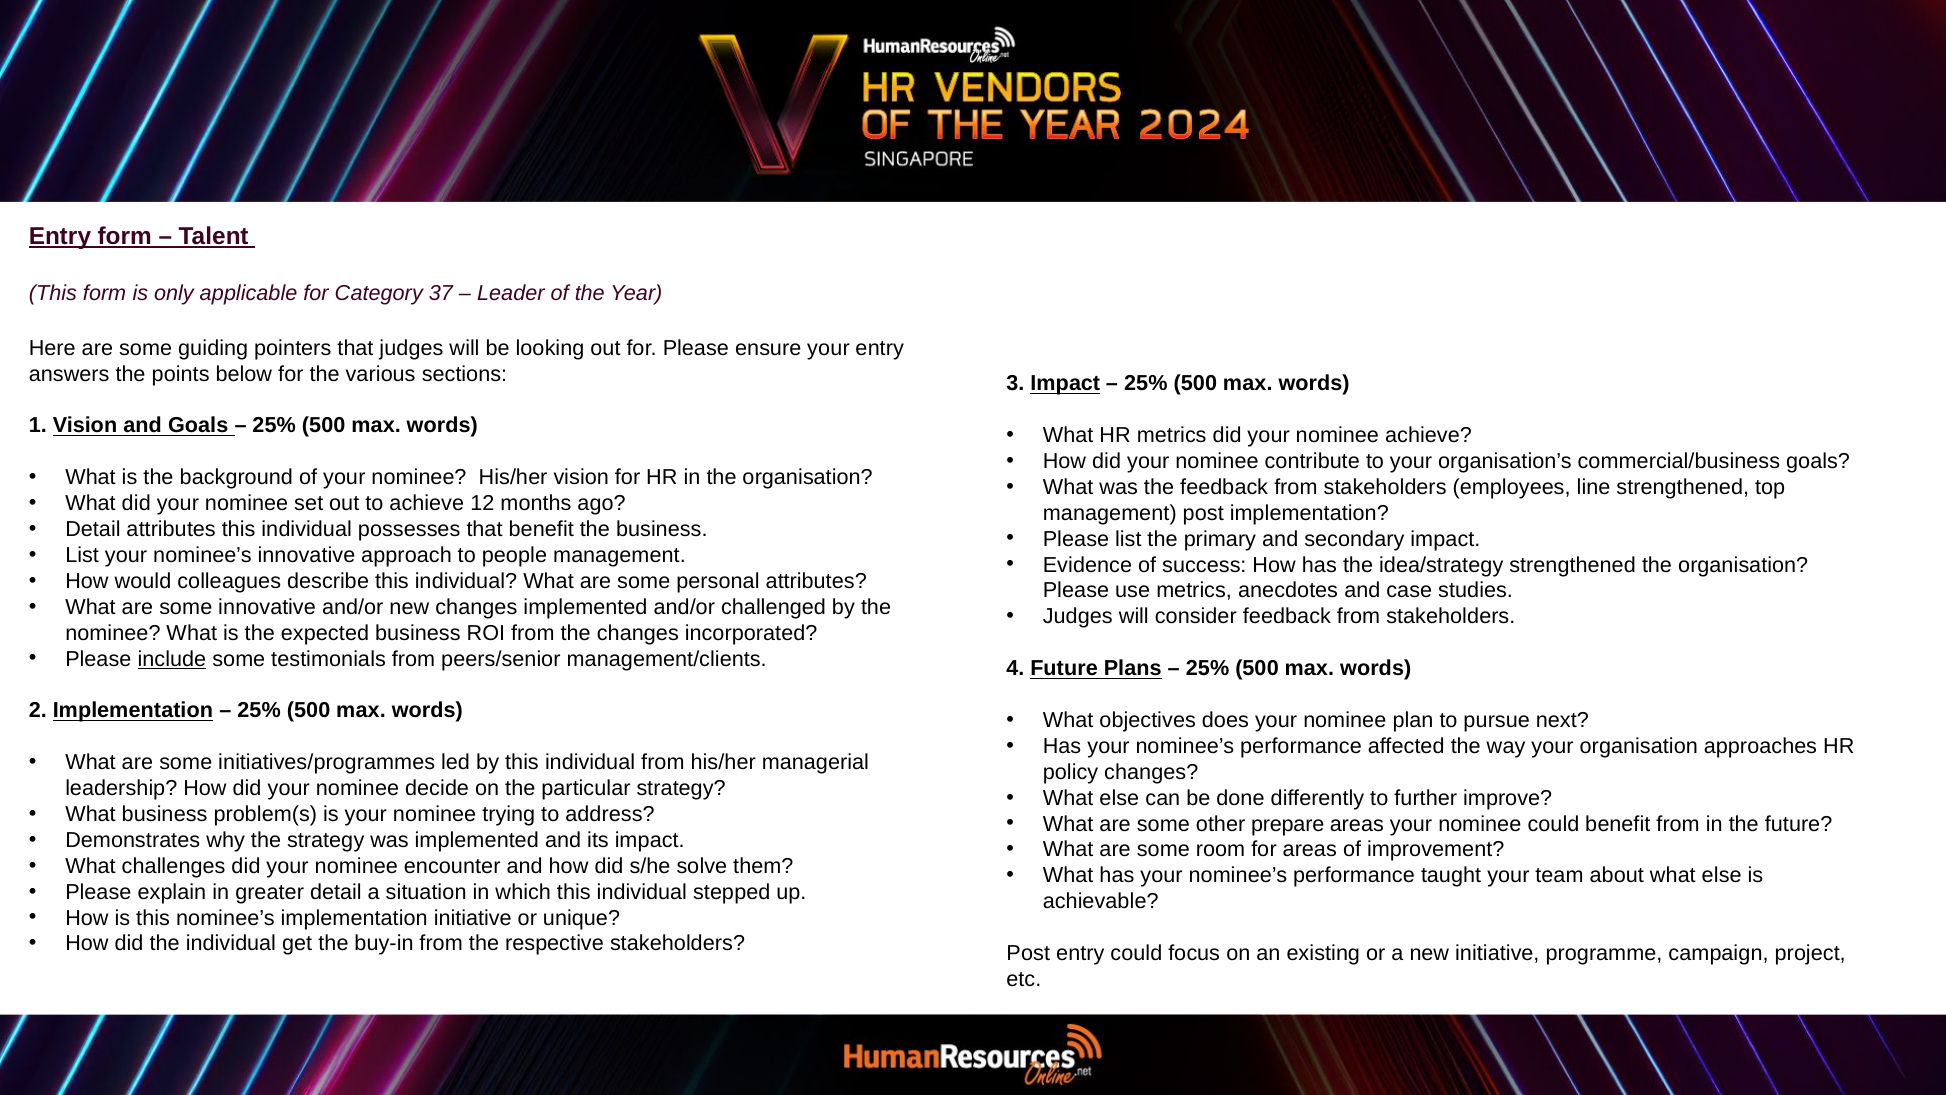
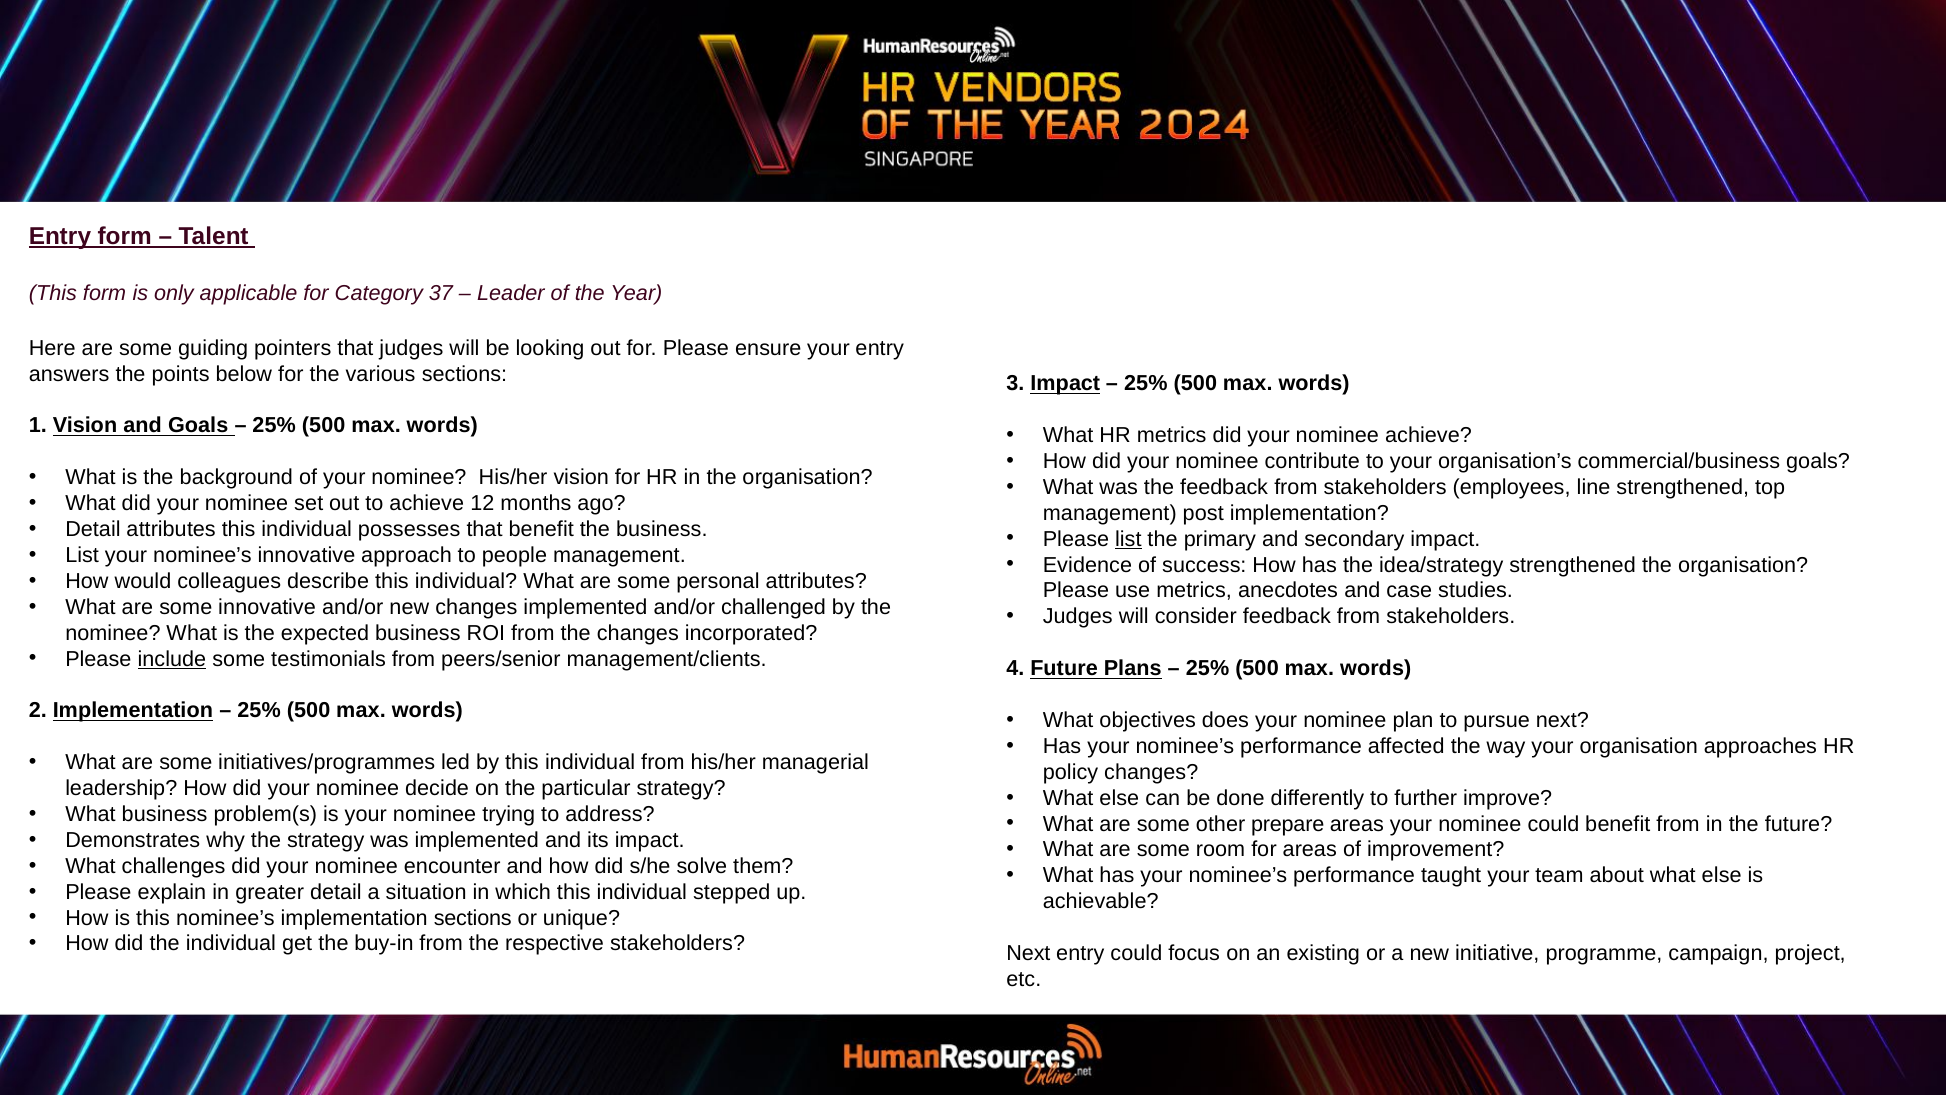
list underline: none -> present (1128, 539)
implementation initiative: initiative -> sections (473, 918)
Post: Post -> Next (1028, 953)
